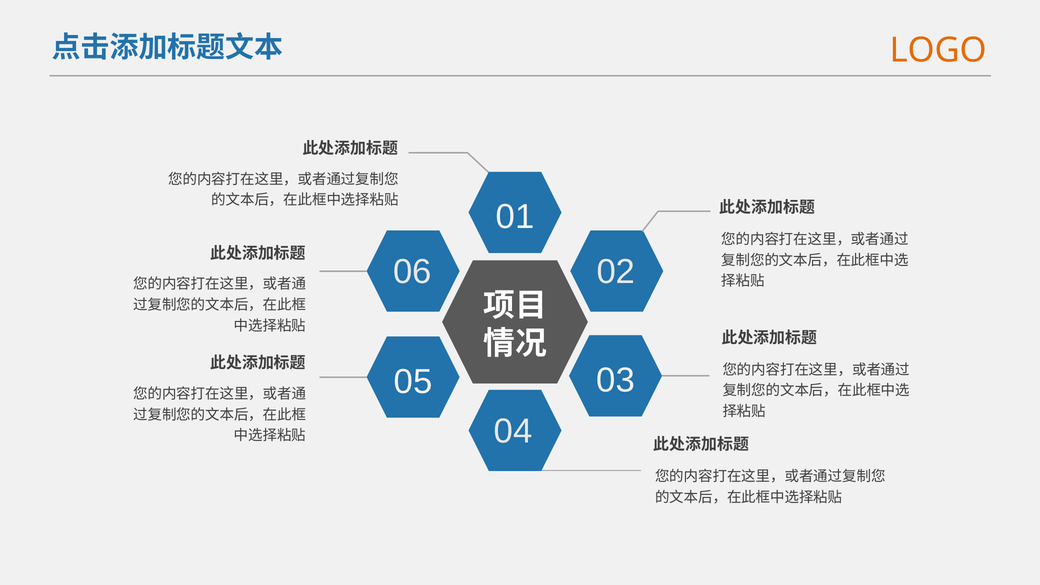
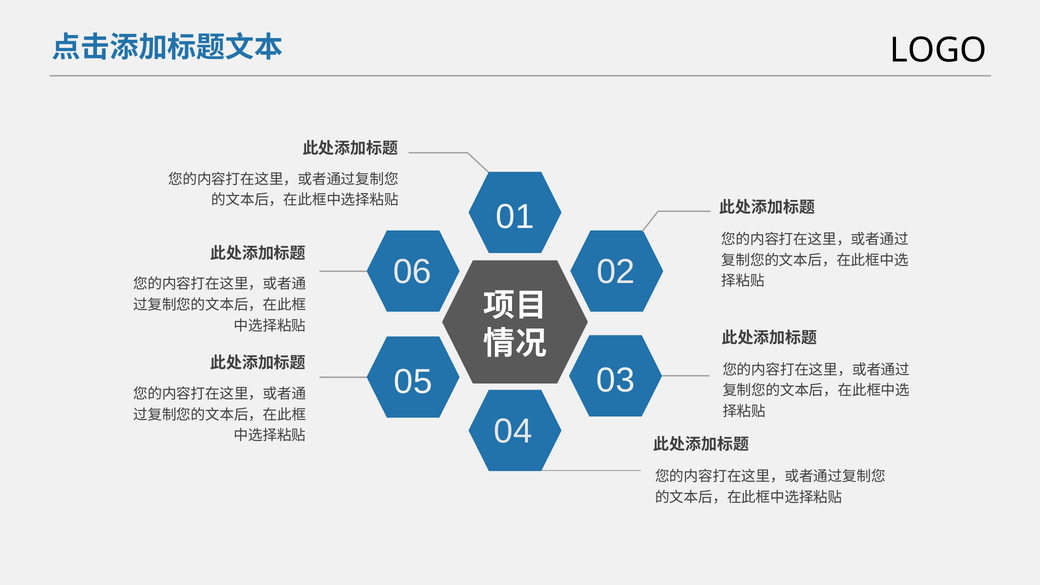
LOGO colour: orange -> black (938, 51)
